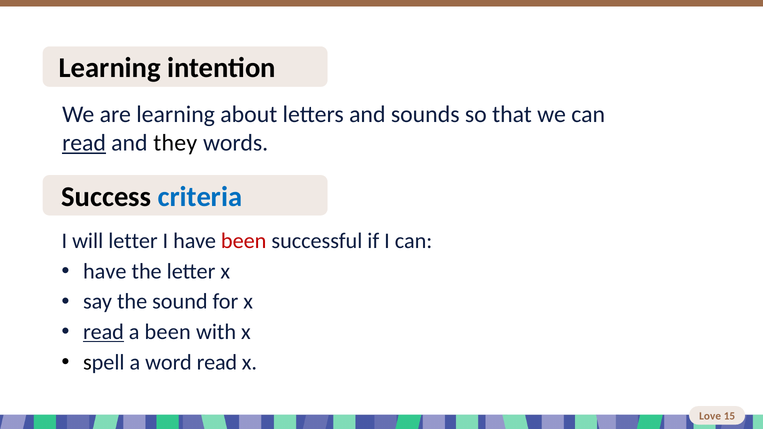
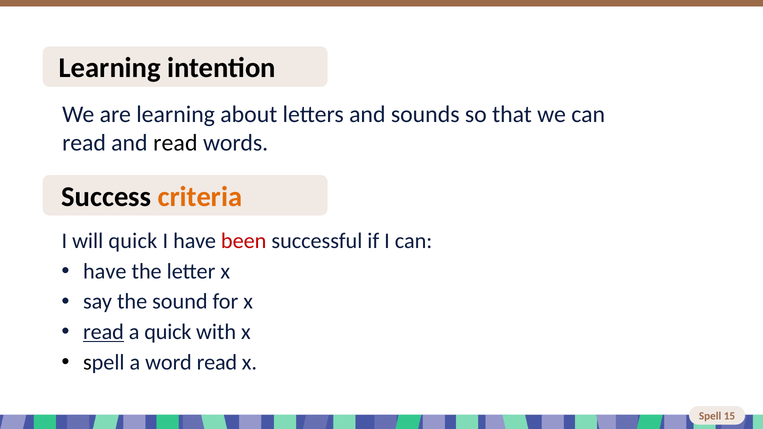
read underline: present -> none (84, 143)
and they: they -> read (175, 143)
criteria colour: blue -> orange (200, 197)
will letter: letter -> quick (133, 241)
a been: been -> quick (168, 332)
Love: Love -> Spell (710, 416)
